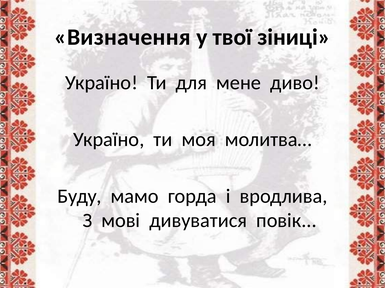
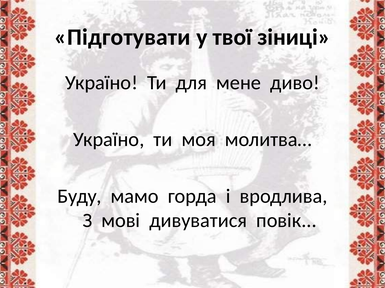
Визначення: Визначення -> Підготувати (122, 37)
